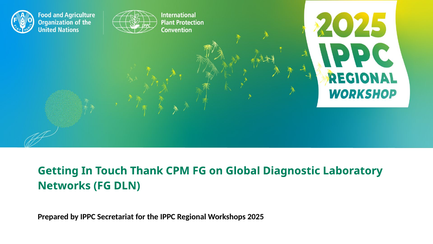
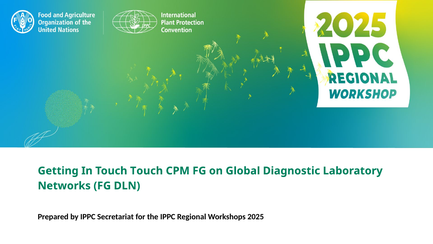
Touch Thank: Thank -> Touch (147, 171)
